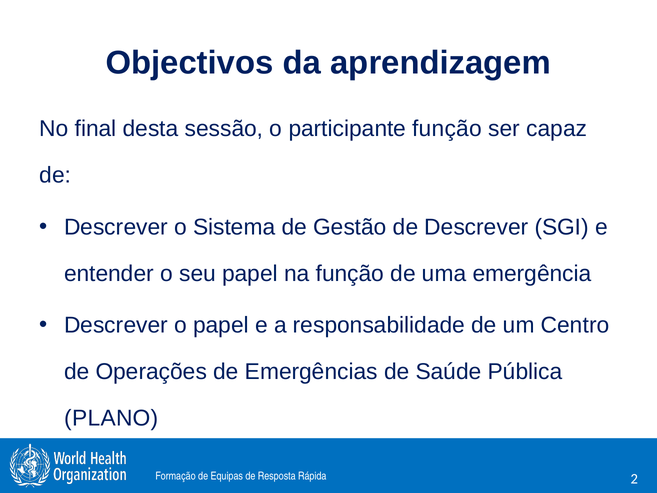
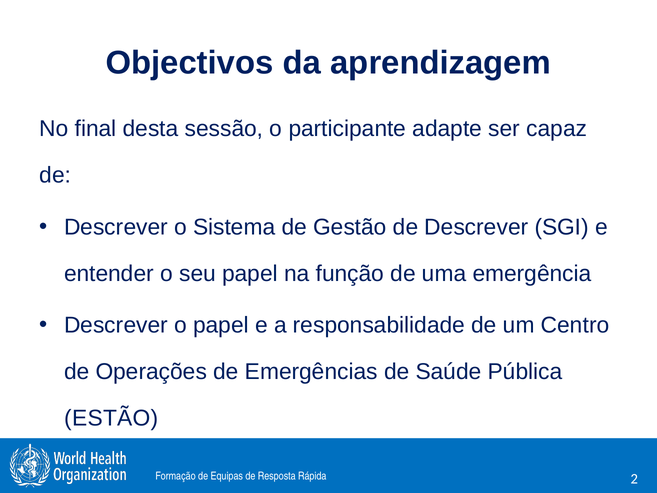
participante função: função -> adapte (447, 129)
PLANO: PLANO -> ESTÃO (111, 418)
